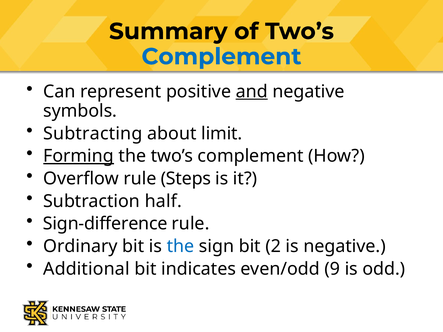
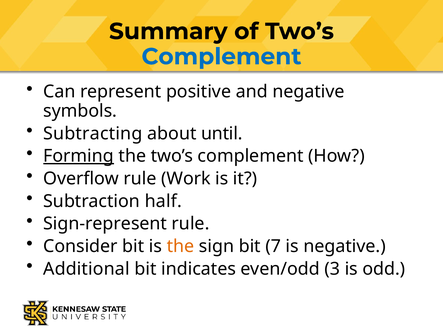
and underline: present -> none (252, 92)
limit: limit -> until (222, 134)
Steps: Steps -> Work (186, 179)
Sign-difference: Sign-difference -> Sign-represent (105, 224)
Ordinary: Ordinary -> Consider (80, 246)
the colour: blue -> orange (180, 246)
2: 2 -> 7 (273, 246)
9: 9 -> 3 (332, 269)
